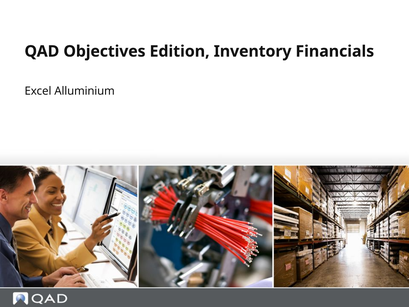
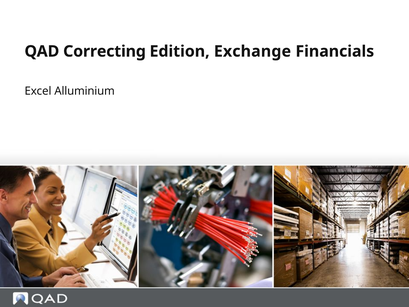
Objectives: Objectives -> Correcting (105, 51)
Inventory: Inventory -> Exchange (252, 51)
